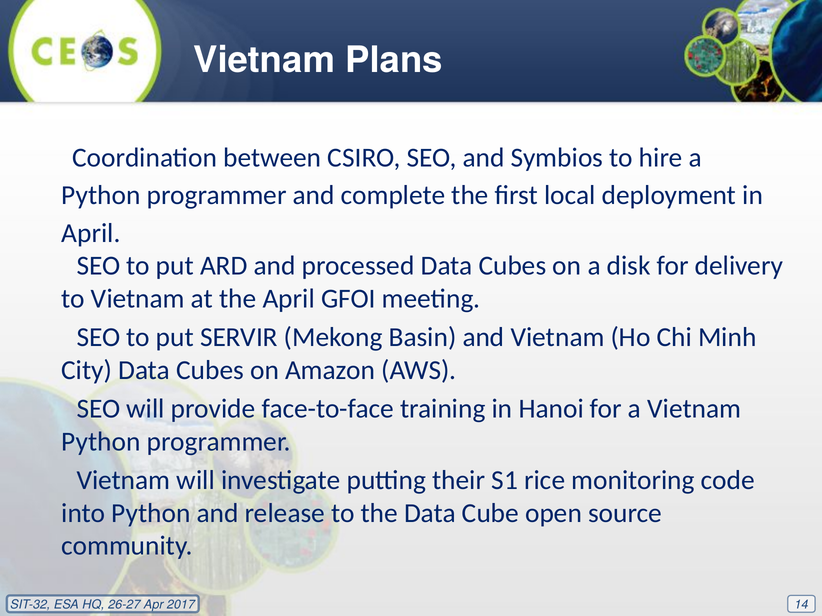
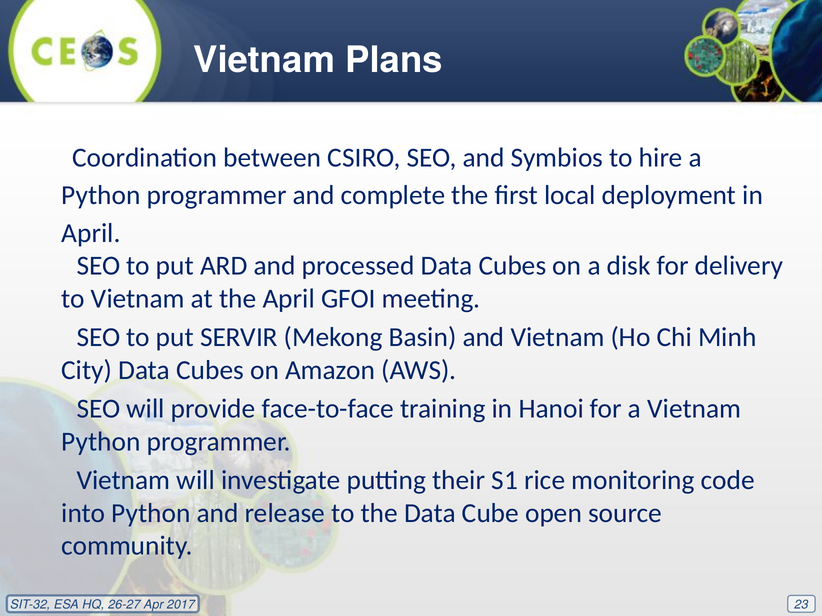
14: 14 -> 23 (801, 605)
